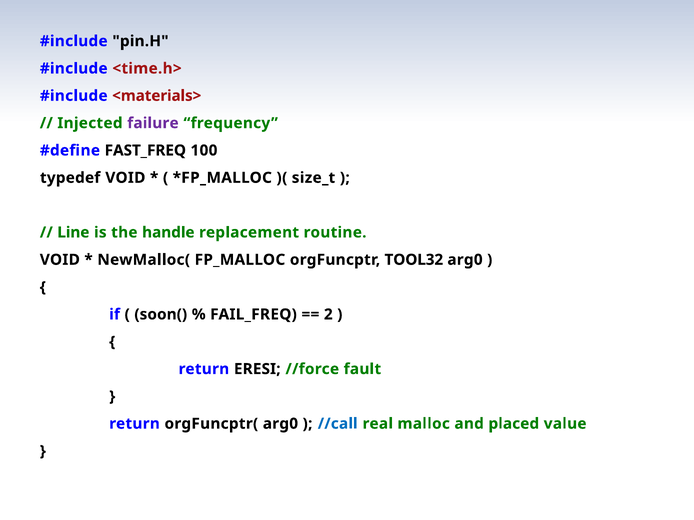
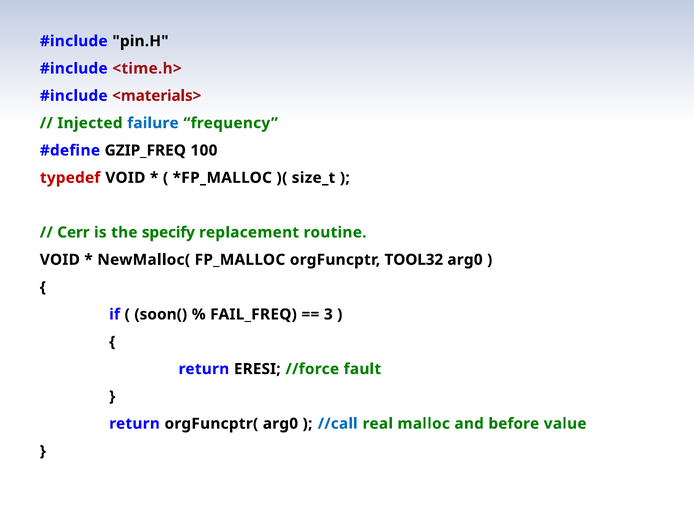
failure colour: purple -> blue (153, 123)
FAST_FREQ: FAST_FREQ -> GZIP_FREQ (145, 151)
typedef colour: black -> red (70, 178)
Line: Line -> Cerr (73, 233)
handle: handle -> specify (168, 233)
2: 2 -> 3 (328, 315)
placed: placed -> before (514, 424)
